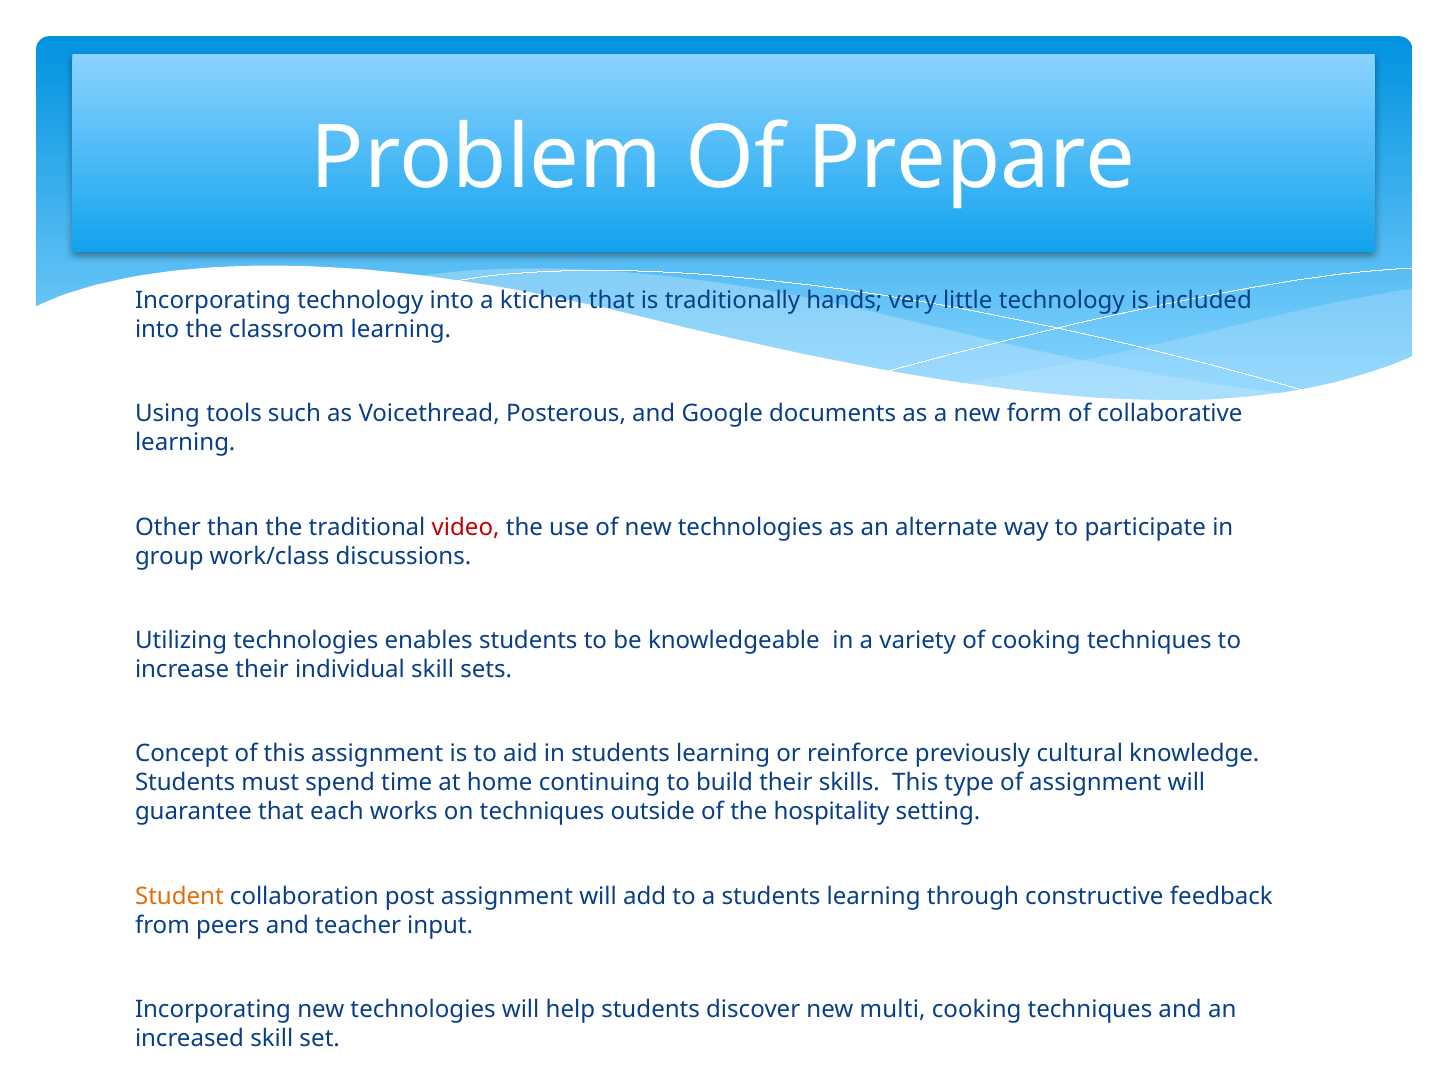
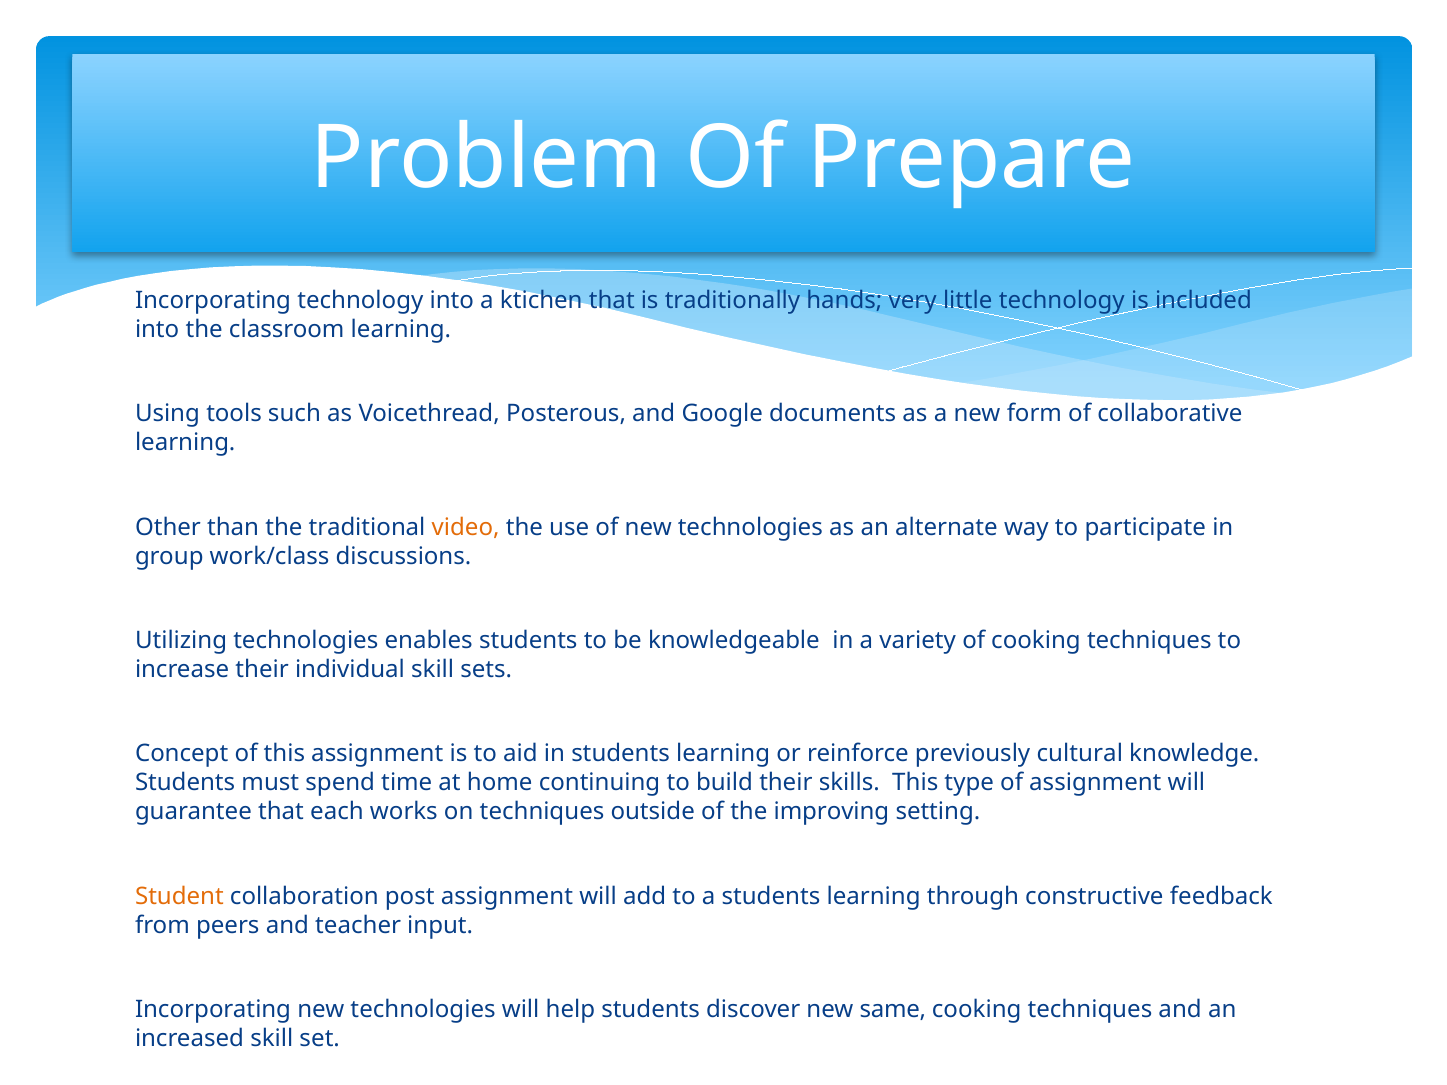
video colour: red -> orange (466, 527)
hospitality: hospitality -> improving (831, 812)
multi: multi -> same (893, 1010)
